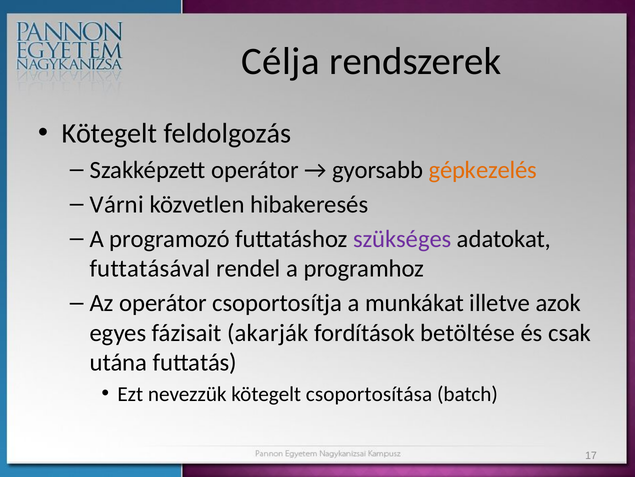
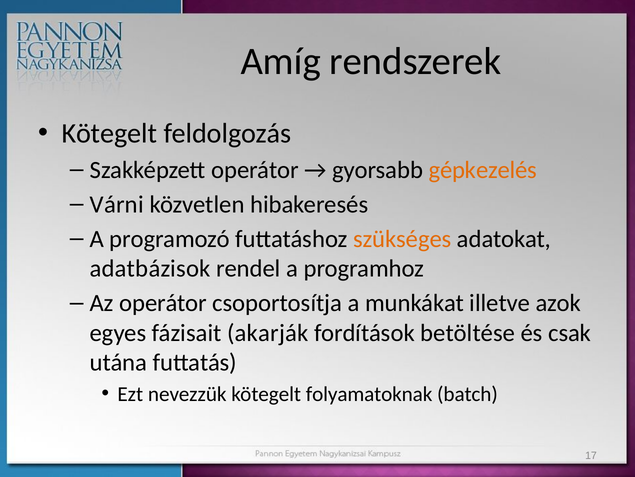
Célja: Célja -> Amíg (281, 61)
szükséges colour: purple -> orange (402, 239)
futtatásával: futtatásával -> adatbázisok (150, 268)
csoportosítása: csoportosítása -> folyamatoknak (369, 393)
